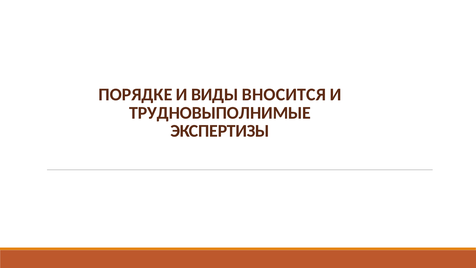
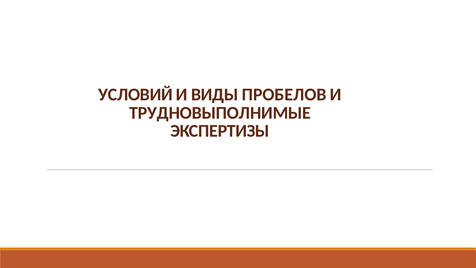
ПОРЯДКЕ: ПОРЯДКЕ -> УСЛОВИЙ (136, 94)
ВНОСИТСЯ: ВНОСИТСЯ -> ПРОБЕЛОВ (284, 94)
